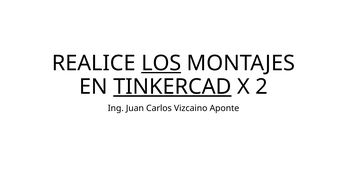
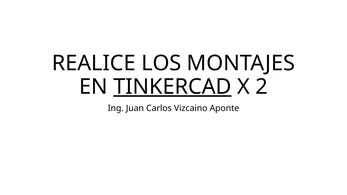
LOS underline: present -> none (161, 63)
